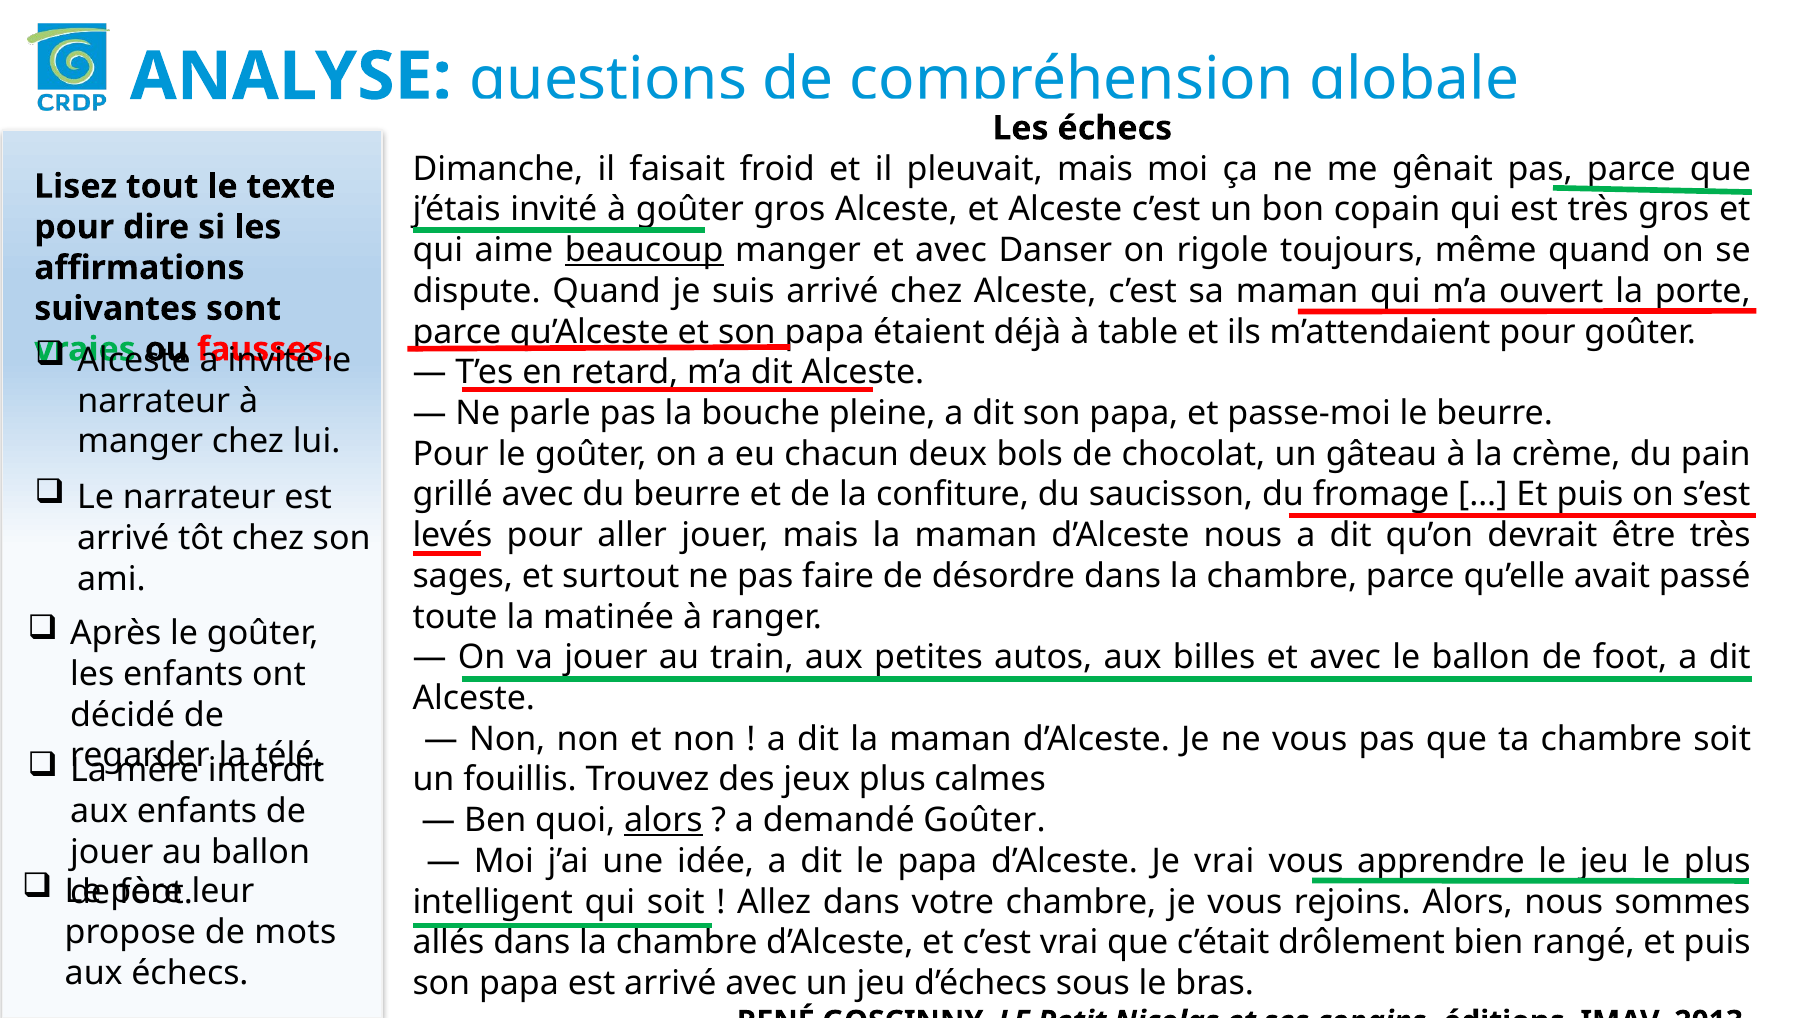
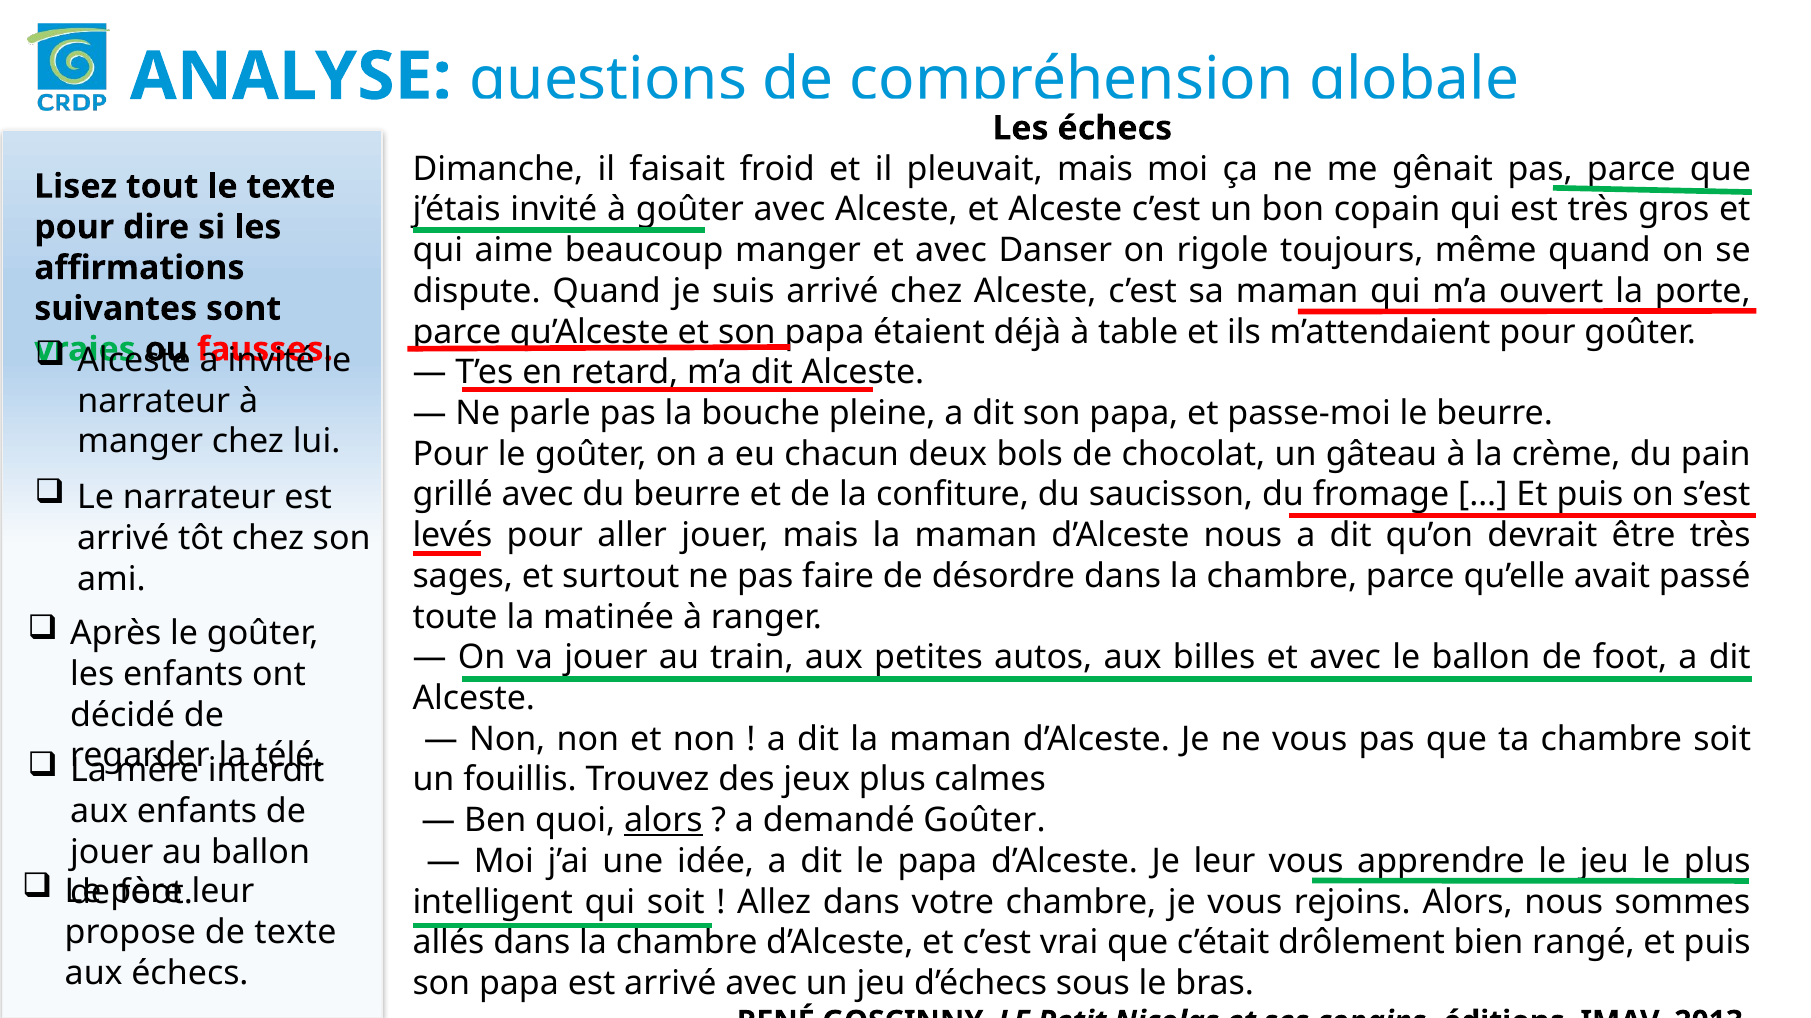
gros: gros -> avec (789, 210)
beaucoup underline: present -> none (644, 251)
Je vrai: vrai -> leur (1225, 862)
de mots: mots -> texte (295, 933)
